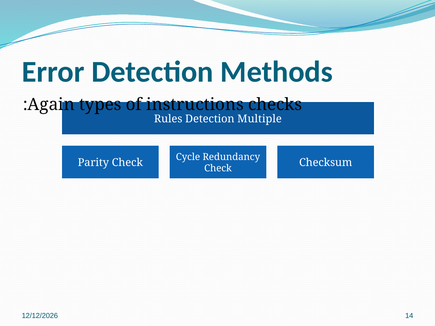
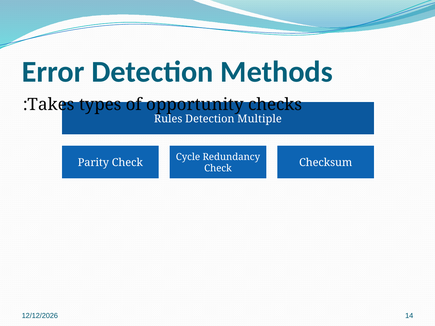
Again: Again -> Takes (51, 105)
instructions: instructions -> opportunity (195, 105)
